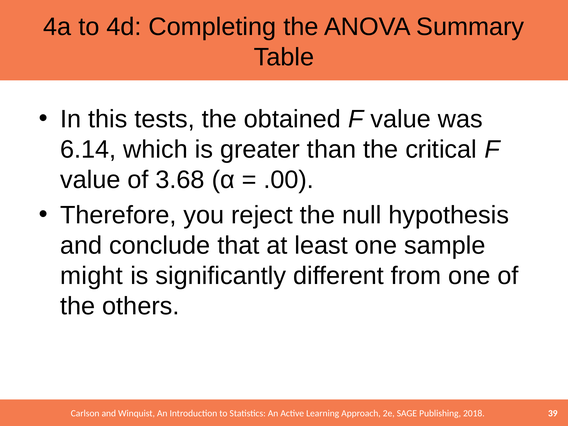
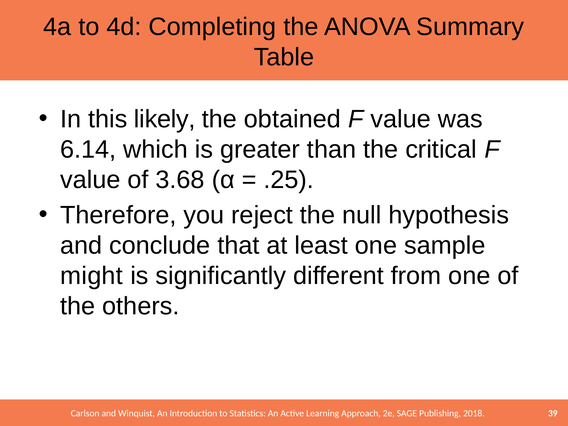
tests: tests -> likely (165, 119)
.00: .00 -> .25 (289, 180)
